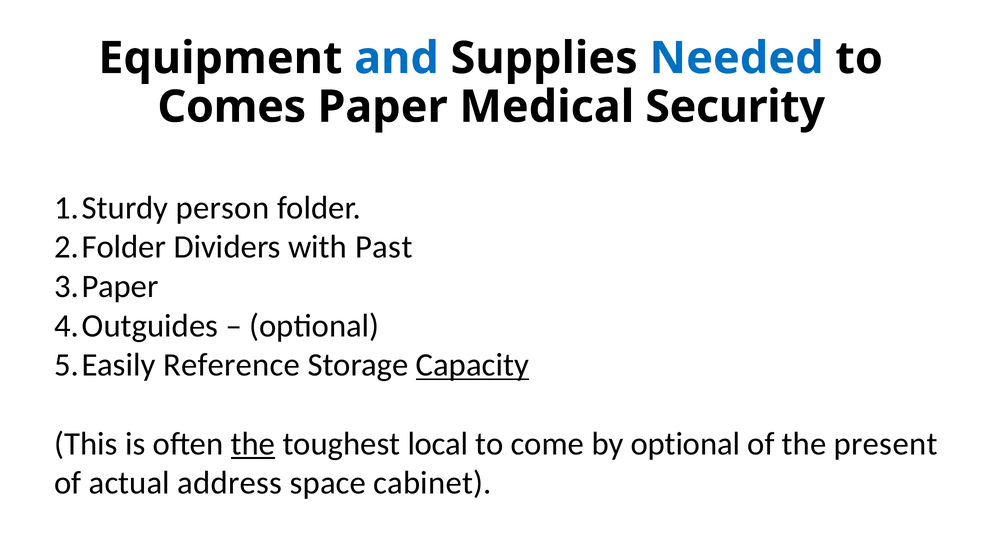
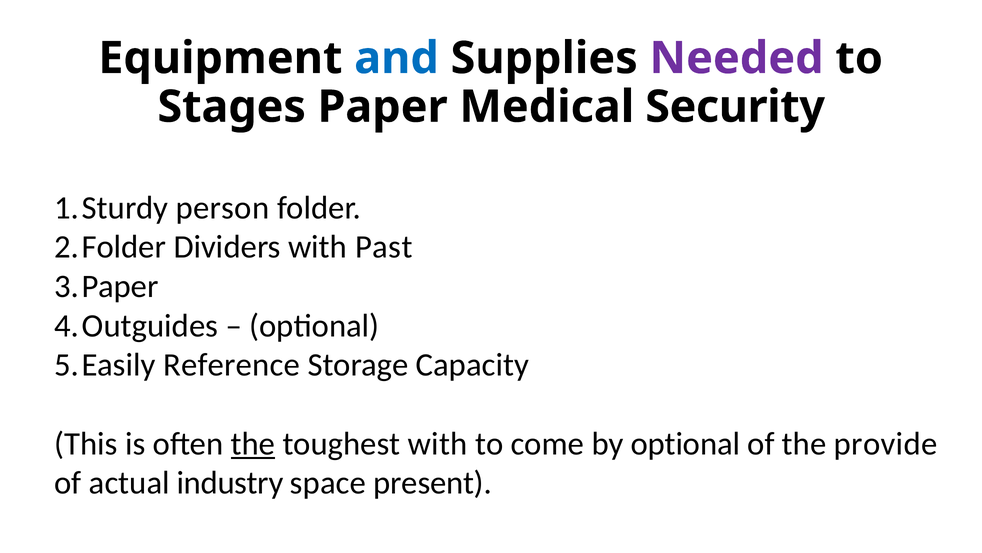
Needed colour: blue -> purple (737, 58)
Comes: Comes -> Stages (232, 107)
Capacity underline: present -> none (472, 365)
toughest local: local -> with (438, 443)
present: present -> provide (886, 443)
address: address -> industry (230, 483)
cabinet: cabinet -> present (433, 483)
